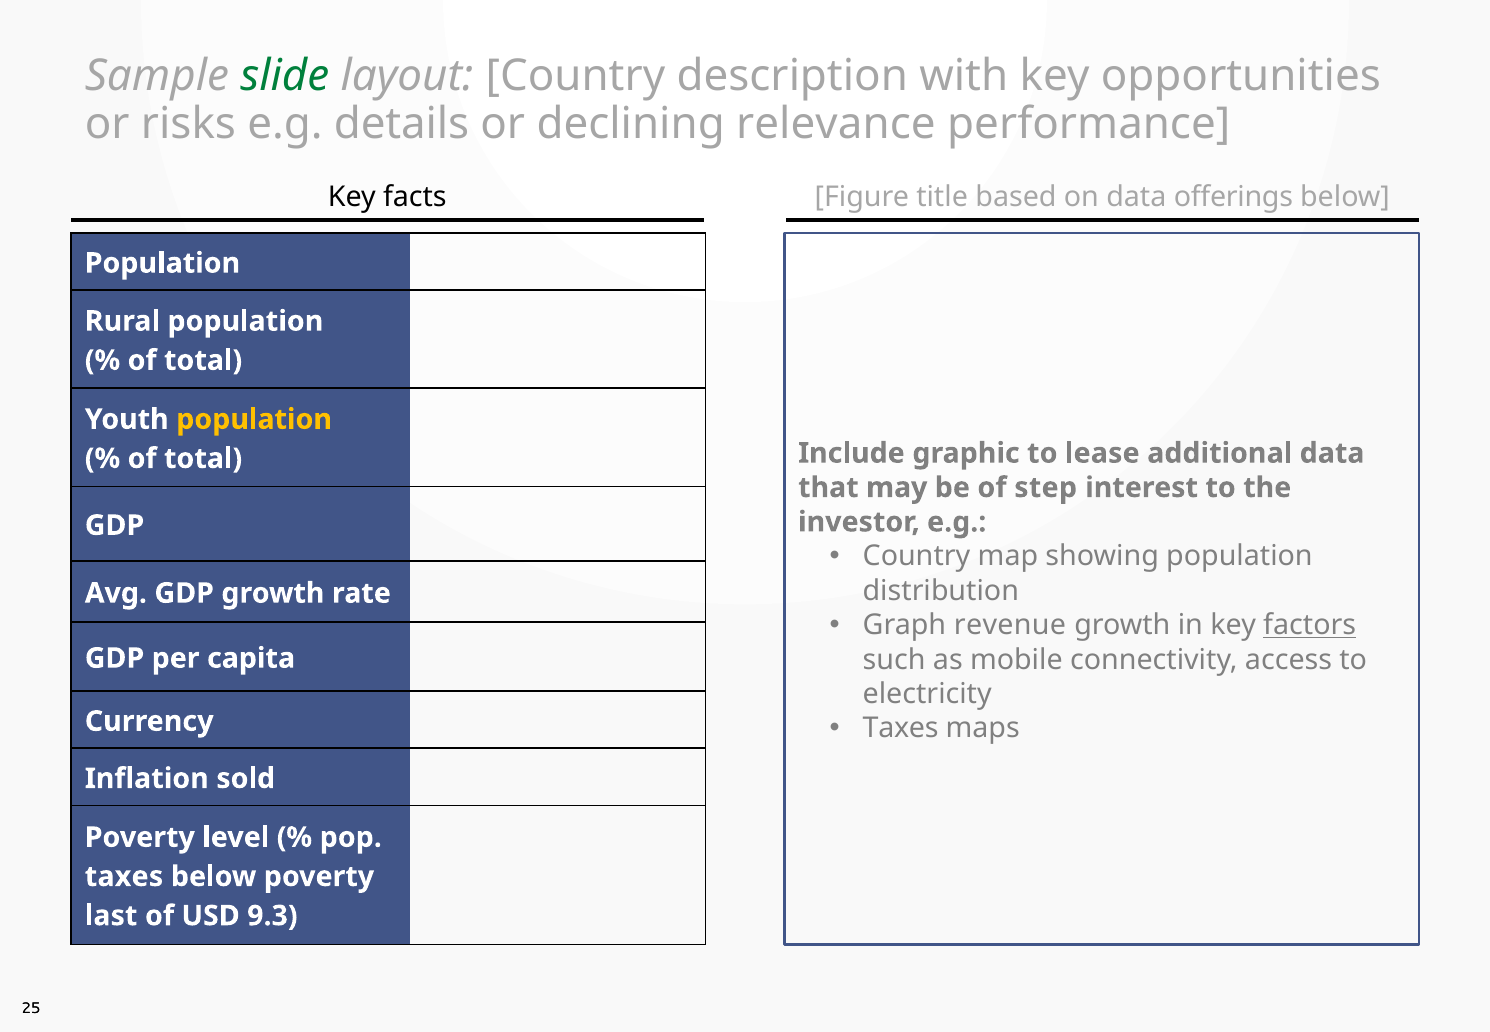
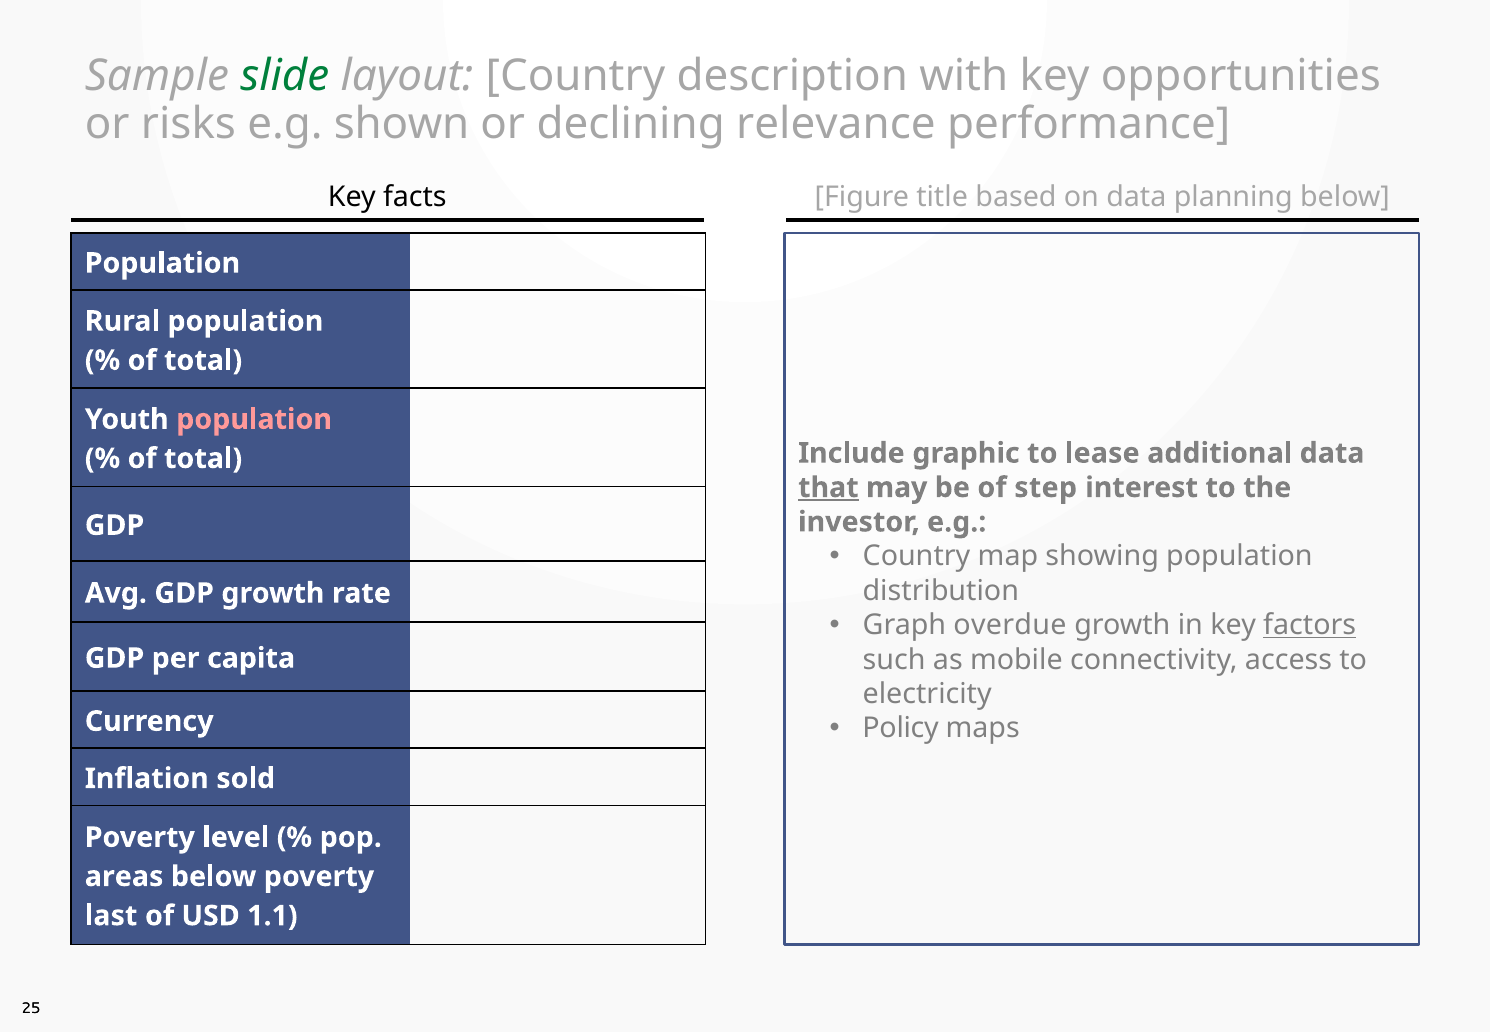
details: details -> shown (402, 124)
offerings: offerings -> planning (1233, 197)
population colour: yellow -> pink (254, 419)
that underline: none -> present (828, 487)
revenue: revenue -> overdue (1010, 625)
Taxes: Taxes -> Policy (901, 728)
taxes: taxes -> areas (124, 876)
9.3: 9.3 -> 1.1 (272, 915)
